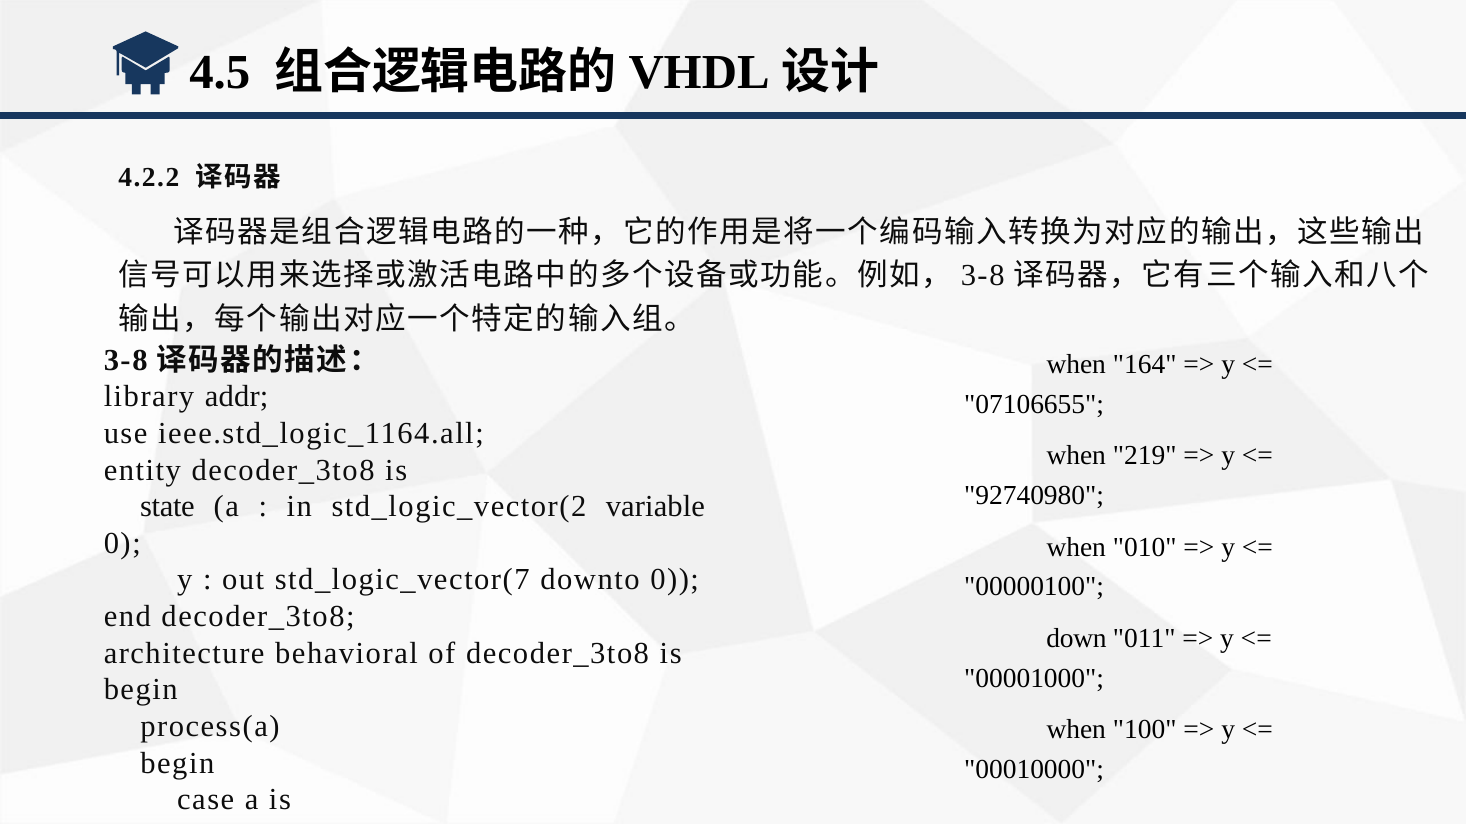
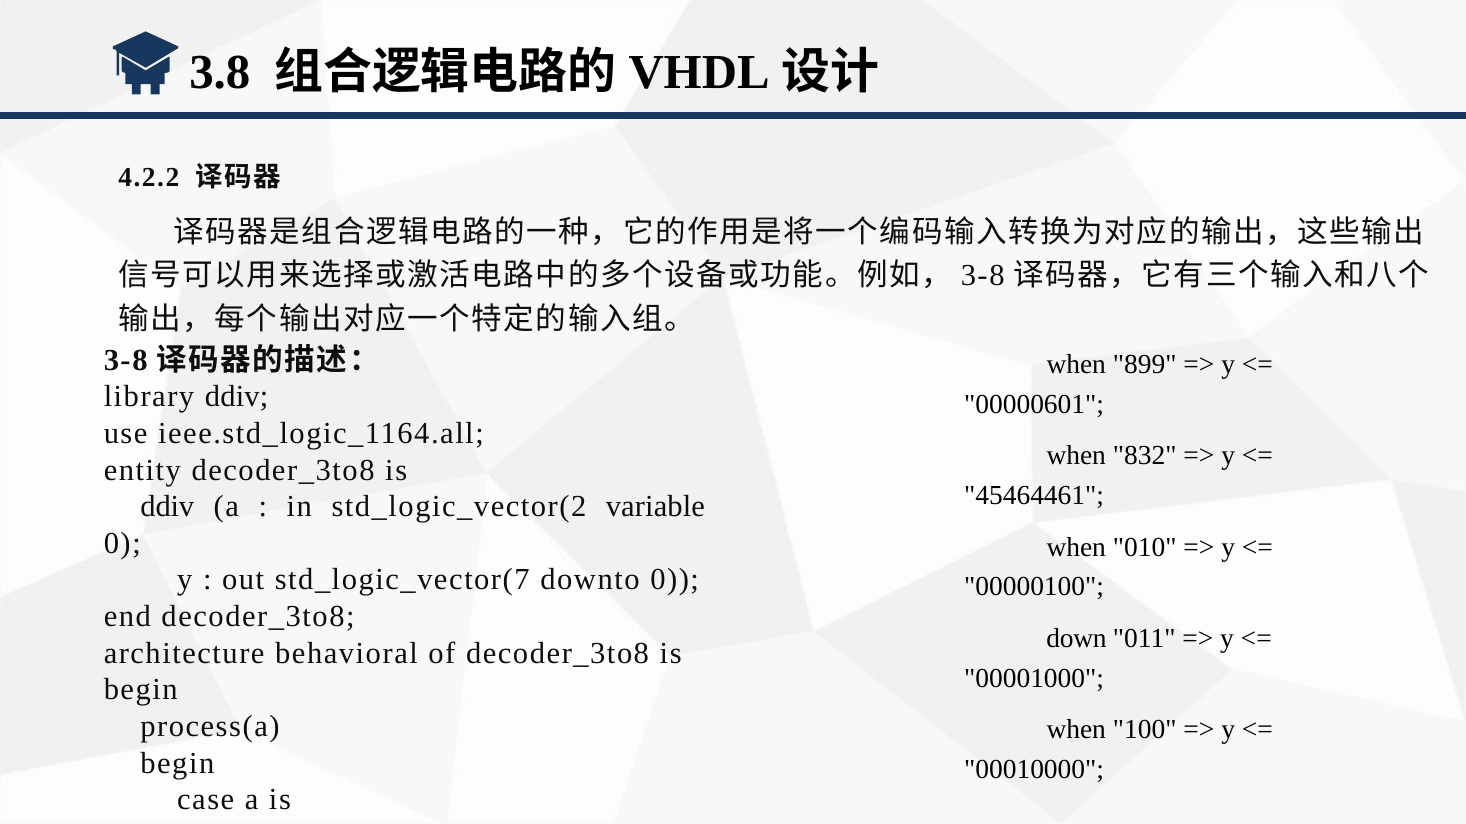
4.5: 4.5 -> 3.8 (220, 72)
164: 164 -> 899 (1145, 365)
library addr: addr -> ddiv (237, 397)
07106655: 07106655 -> 00000601 (1034, 404)
219: 219 -> 832 (1145, 456)
92740980: 92740980 -> 45464461 (1034, 496)
state: state -> ddiv (167, 507)
